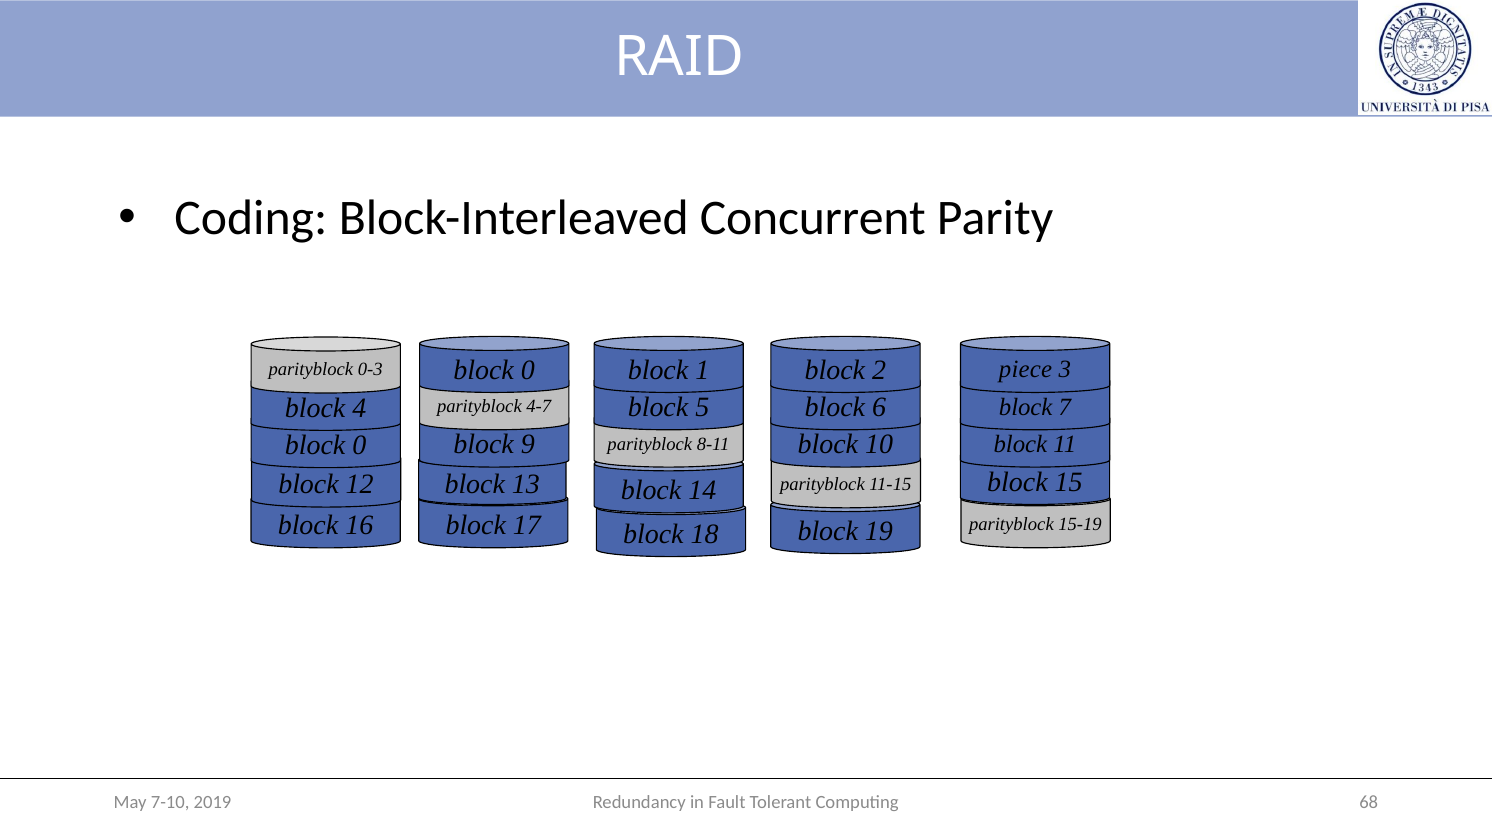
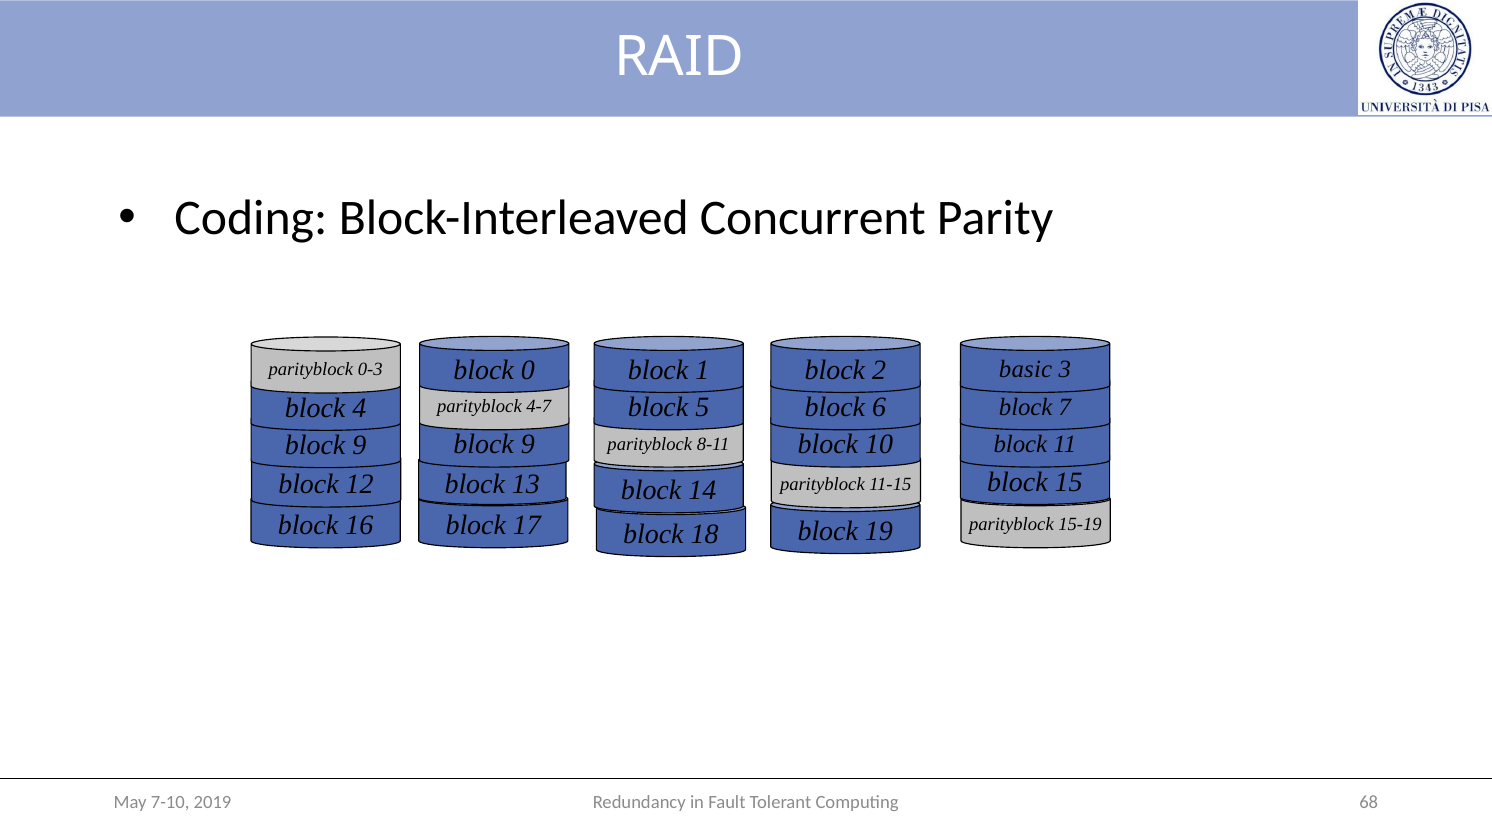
piece: piece -> basic (1026, 369)
0: 0 -> 9 (359, 445)
